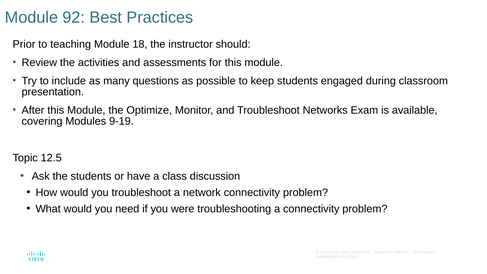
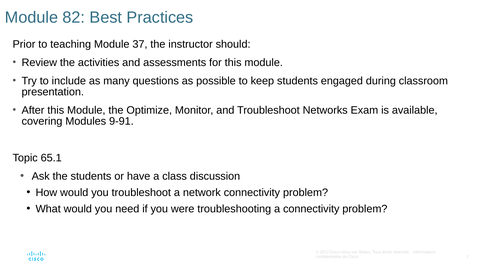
92: 92 -> 82 (74, 17)
18: 18 -> 37 (140, 44)
9-19: 9-19 -> 9-91 (121, 121)
12.5: 12.5 -> 65.1 (51, 158)
